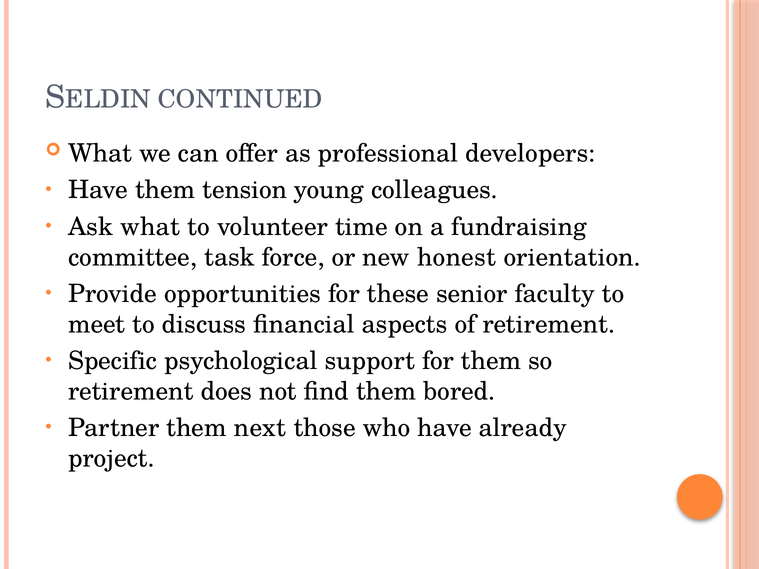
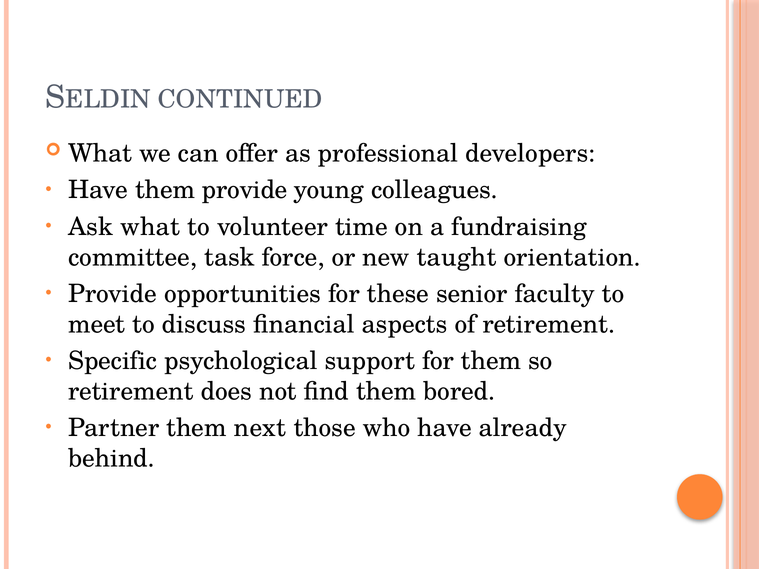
them tension: tension -> provide (245, 190)
honest: honest -> taught (457, 257)
project: project -> behind (112, 458)
